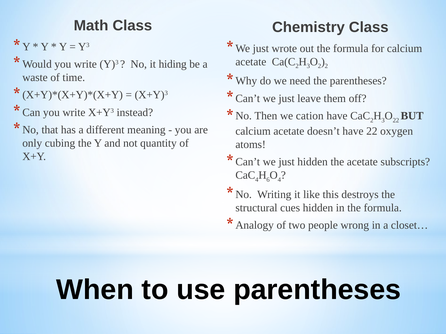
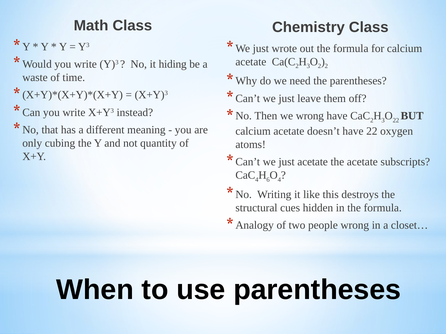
we cation: cation -> wrong (310, 116)
just hidden: hidden -> acetate (313, 162)
